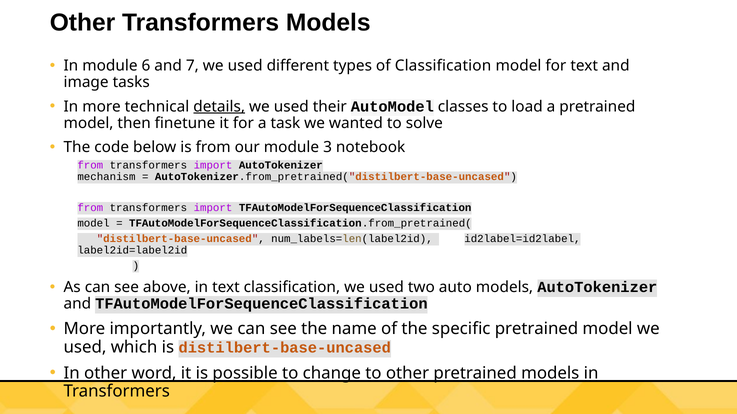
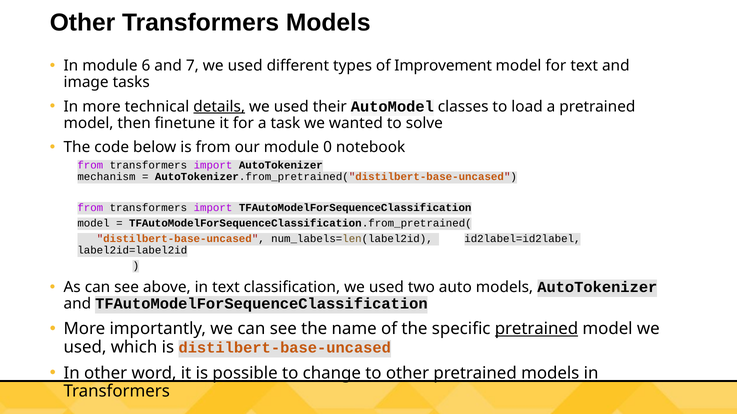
of Classification: Classification -> Improvement (443, 66)
3: 3 -> 0 (328, 148)
pretrained underline: none -> present (537, 329)
